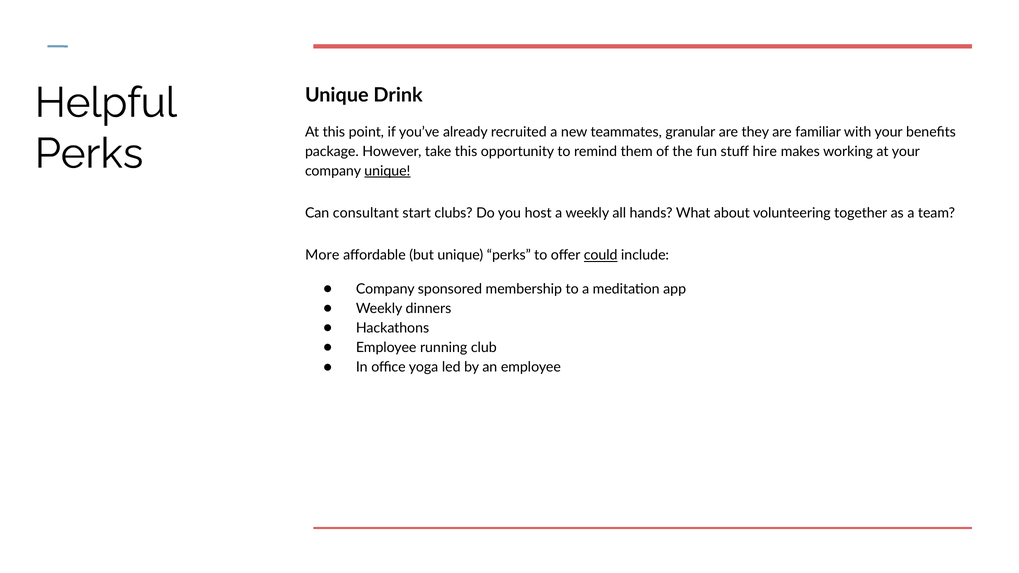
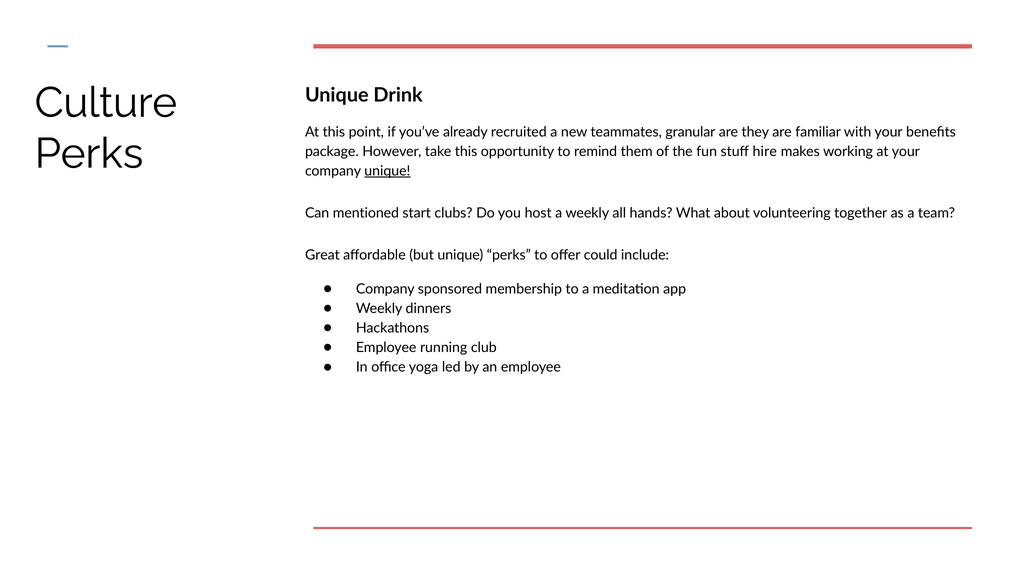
Helpful: Helpful -> Culture (106, 103)
consultant: consultant -> mentioned (366, 213)
More: More -> Great (322, 255)
could underline: present -> none (601, 255)
